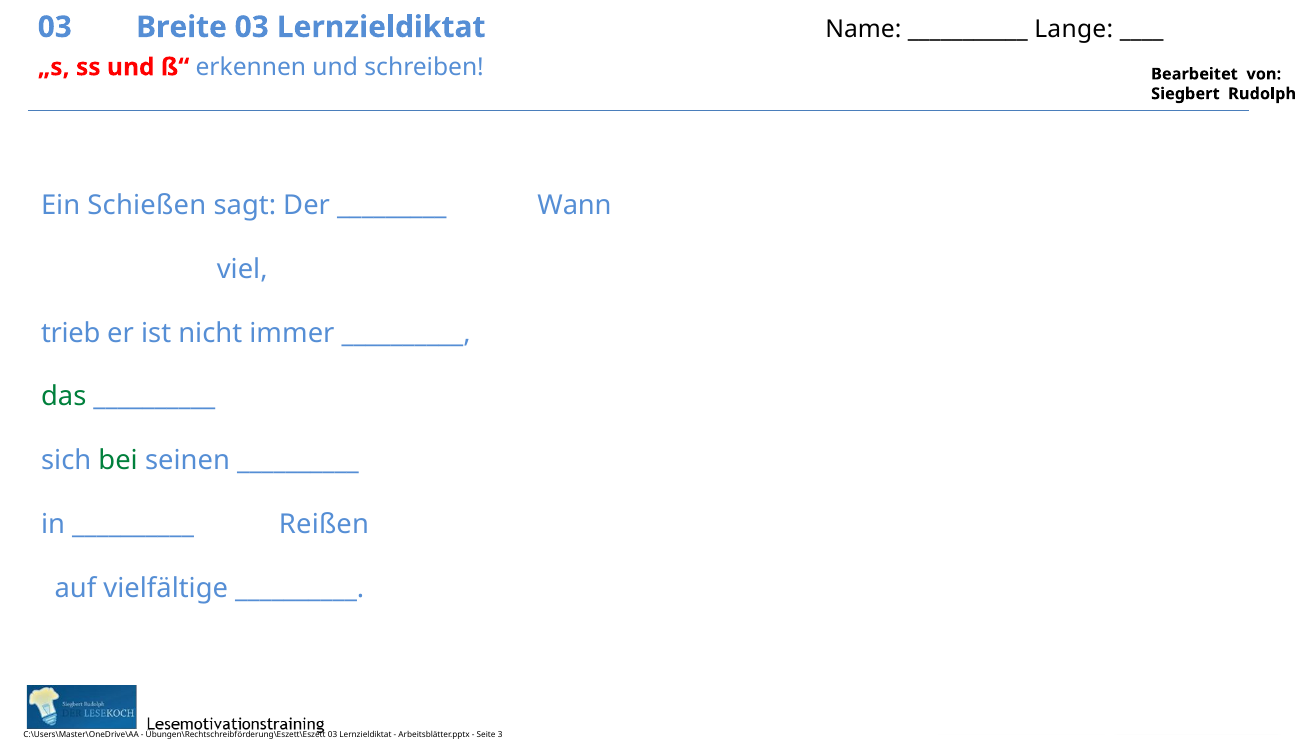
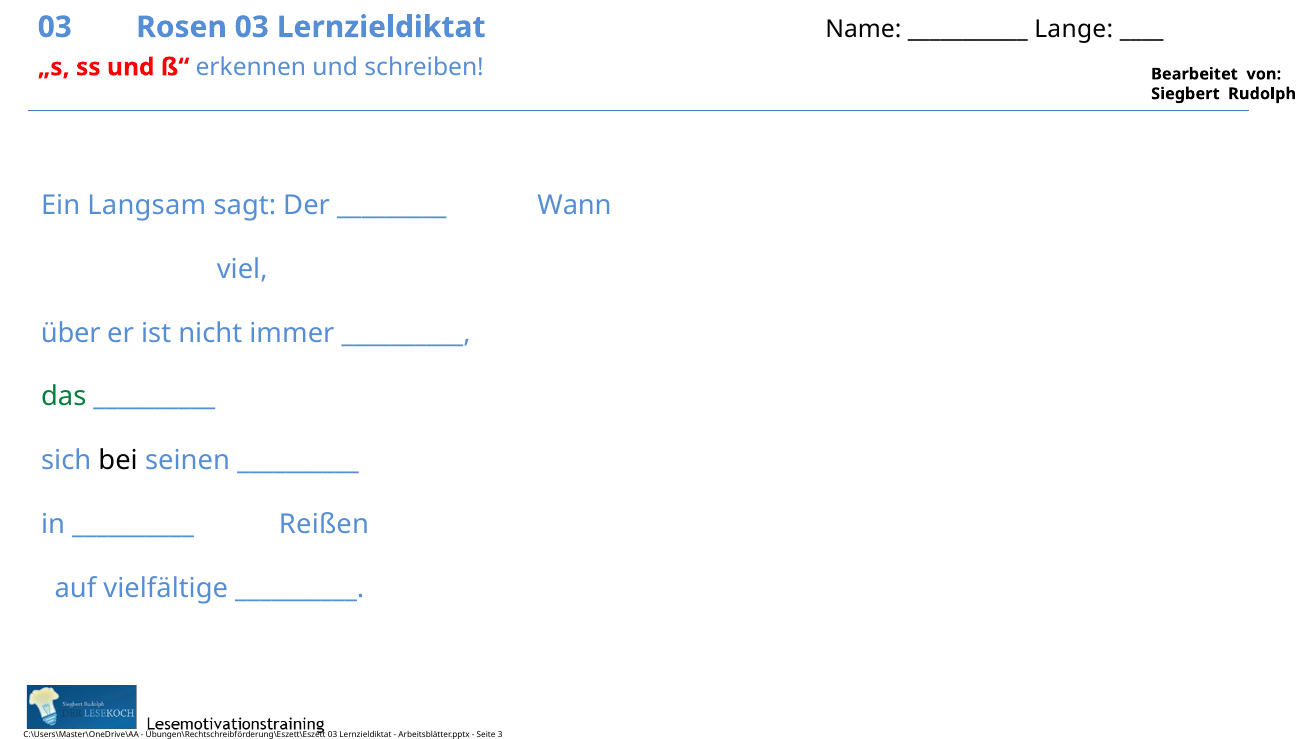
Breite: Breite -> Rosen (182, 27)
Schießen: Schießen -> Langsam (147, 205)
trieb: trieb -> über (71, 333)
bei colour: green -> black (118, 461)
